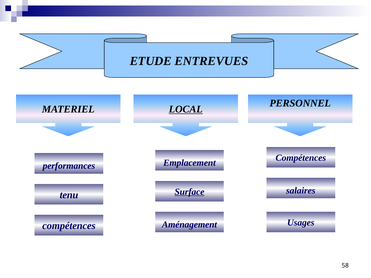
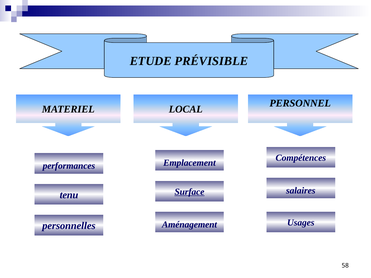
ENTREVUES: ENTREVUES -> PRÉVISIBLE (211, 61)
LOCAL underline: present -> none (186, 109)
compétences: compétences -> personnelles (69, 226)
